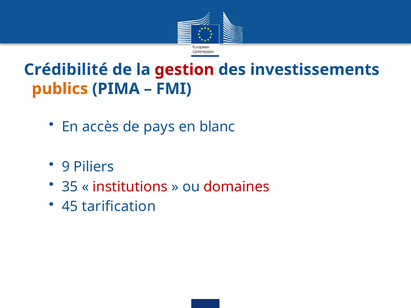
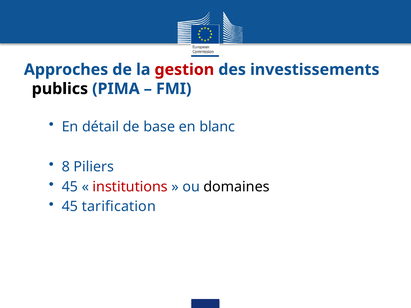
Crédibilité: Crédibilité -> Approches (66, 70)
publics colour: orange -> black (60, 89)
accès: accès -> détail (101, 127)
pays: pays -> base (159, 127)
9: 9 -> 8 (66, 167)
35: 35 -> 45 (70, 187)
domaines colour: red -> black (237, 187)
